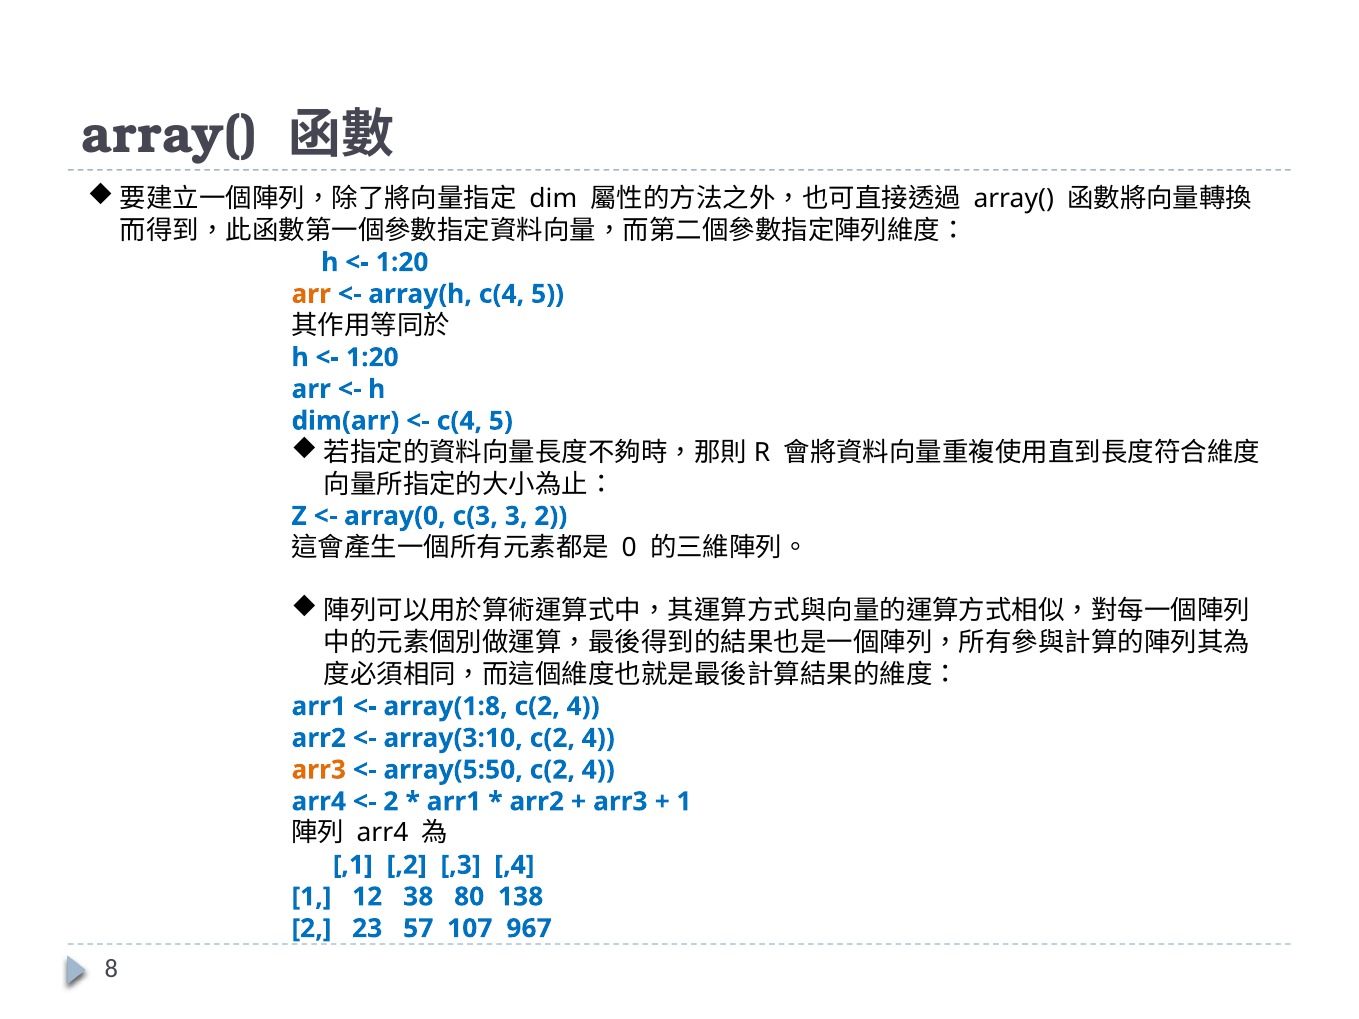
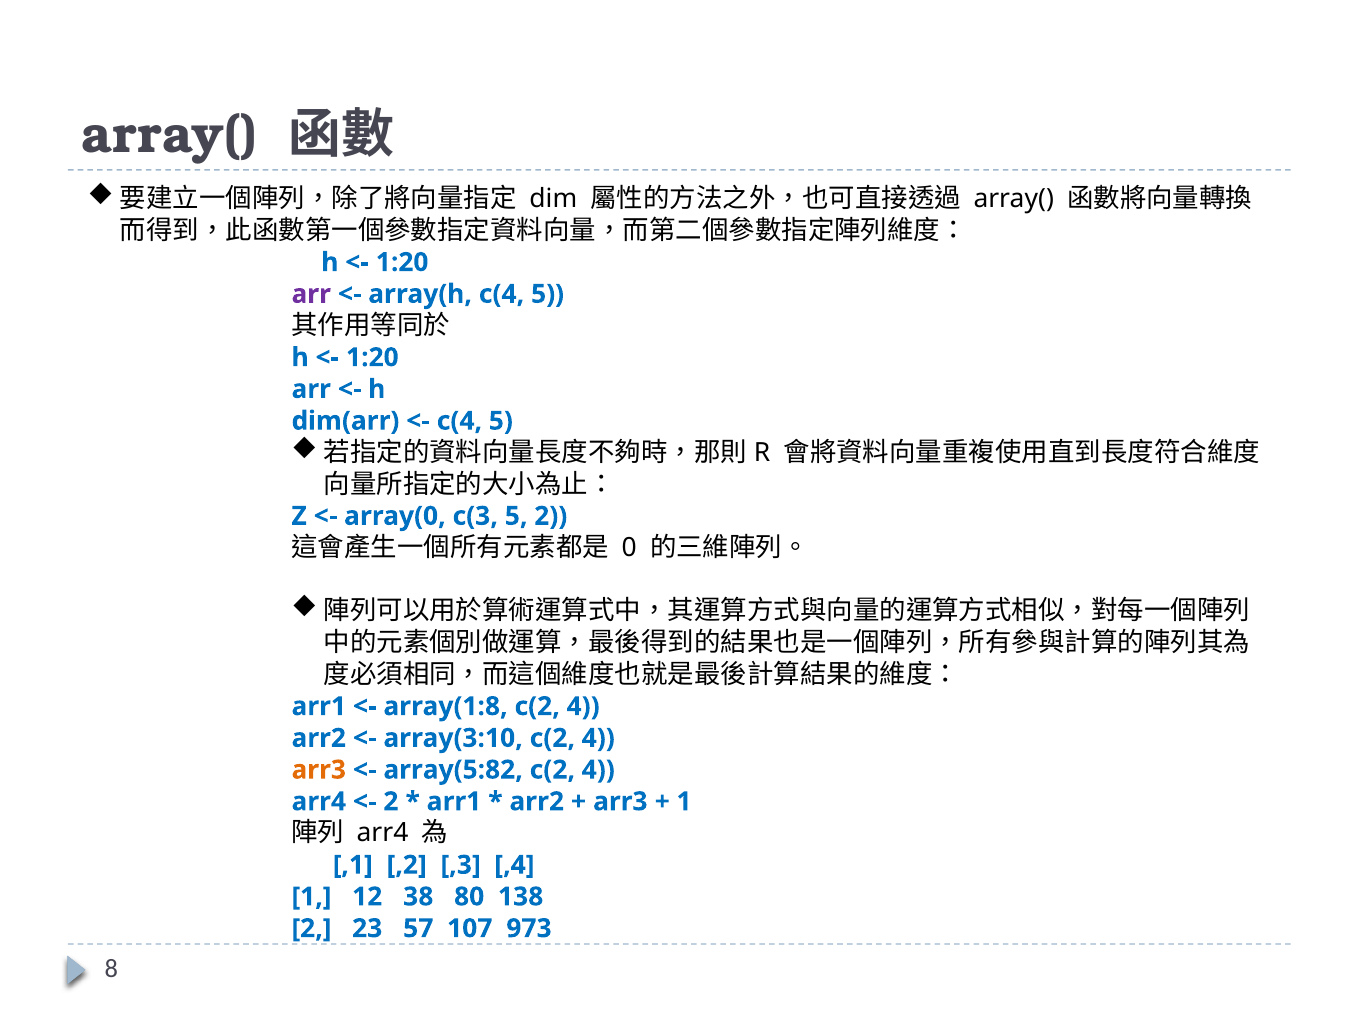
arr colour: orange -> purple (311, 294)
c(3 3: 3 -> 5 (516, 516)
array(5:50: array(5:50 -> array(5:82 (453, 770)
967: 967 -> 973 (529, 929)
